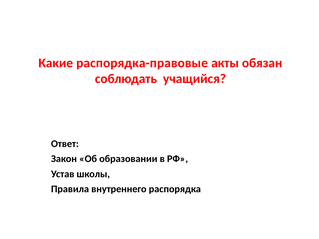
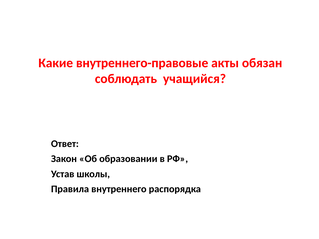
распорядка-правовые: распорядка-правовые -> внутреннего-правовые (142, 63)
